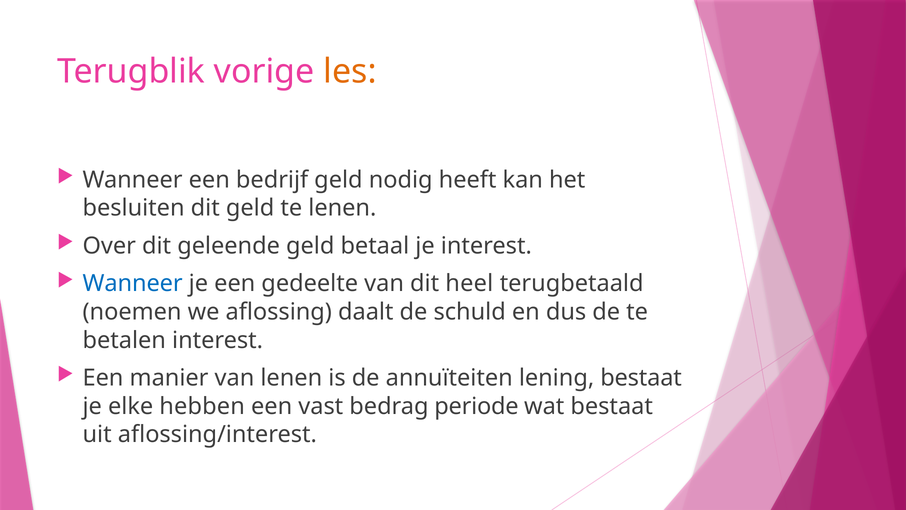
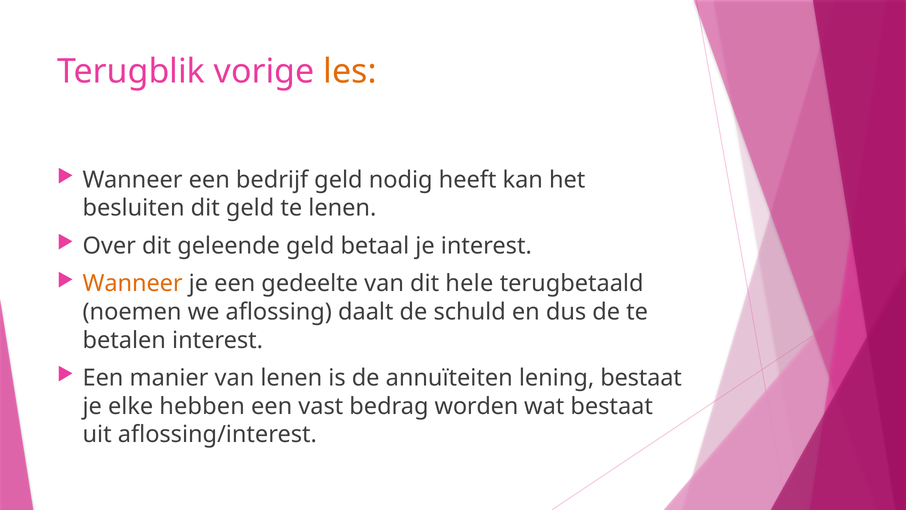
Wanneer colour: blue -> orange (133, 283)
heel: heel -> hele (469, 283)
periode: periode -> worden (476, 406)
